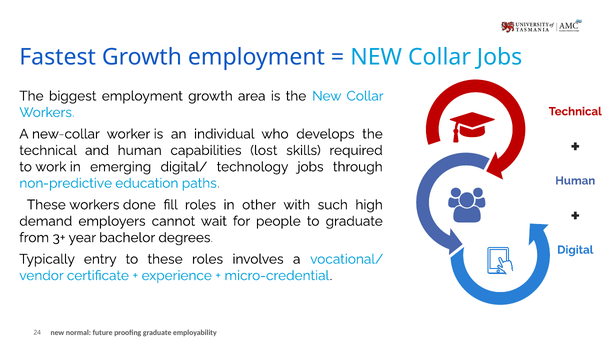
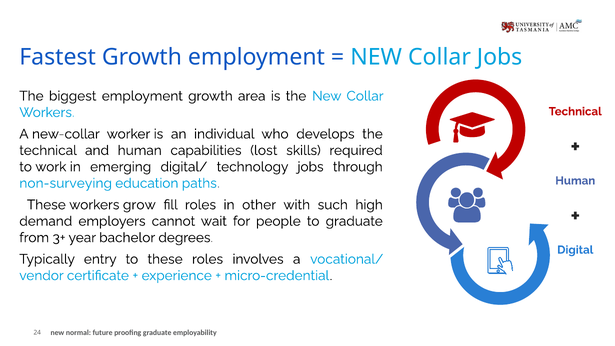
non-predictive: non-predictive -> non-surveying (66, 183)
done: done -> grow (139, 205)
